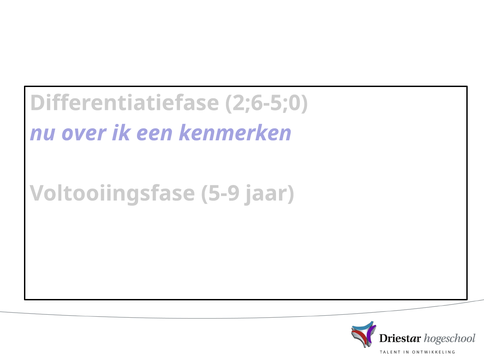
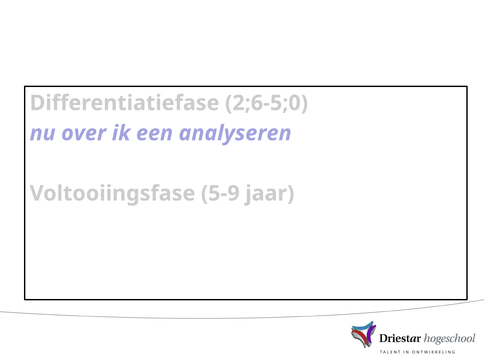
kenmerken: kenmerken -> analyseren (235, 133)
